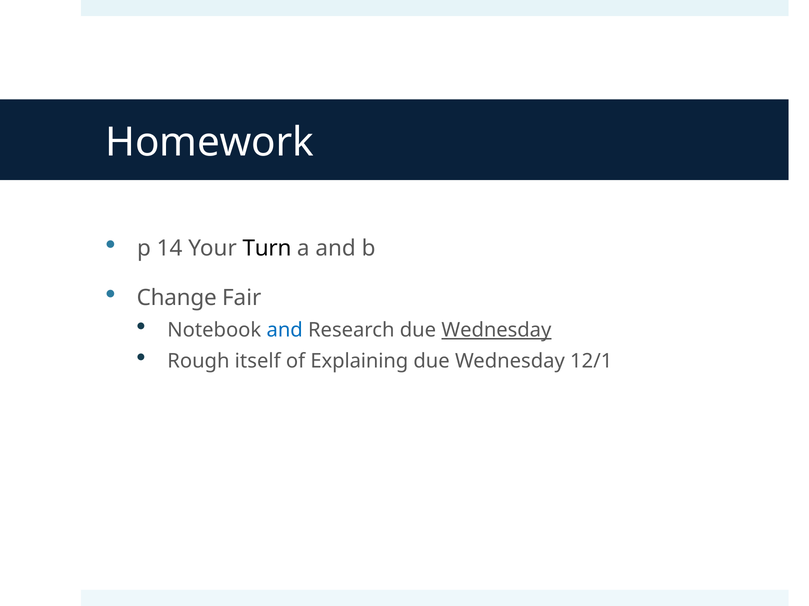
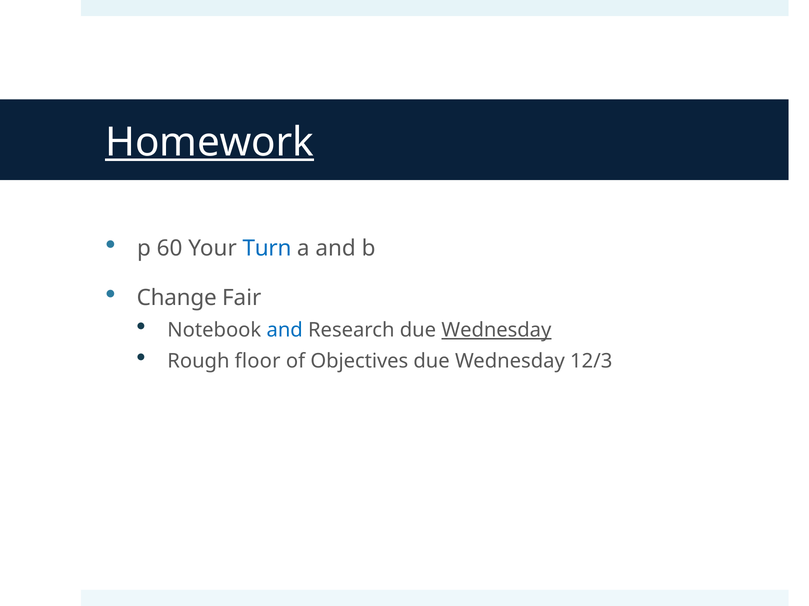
Homework underline: none -> present (210, 143)
14: 14 -> 60 (170, 249)
Turn colour: black -> blue (267, 249)
itself: itself -> floor (258, 361)
Explaining: Explaining -> Objectives (359, 361)
12/1: 12/1 -> 12/3 (591, 361)
